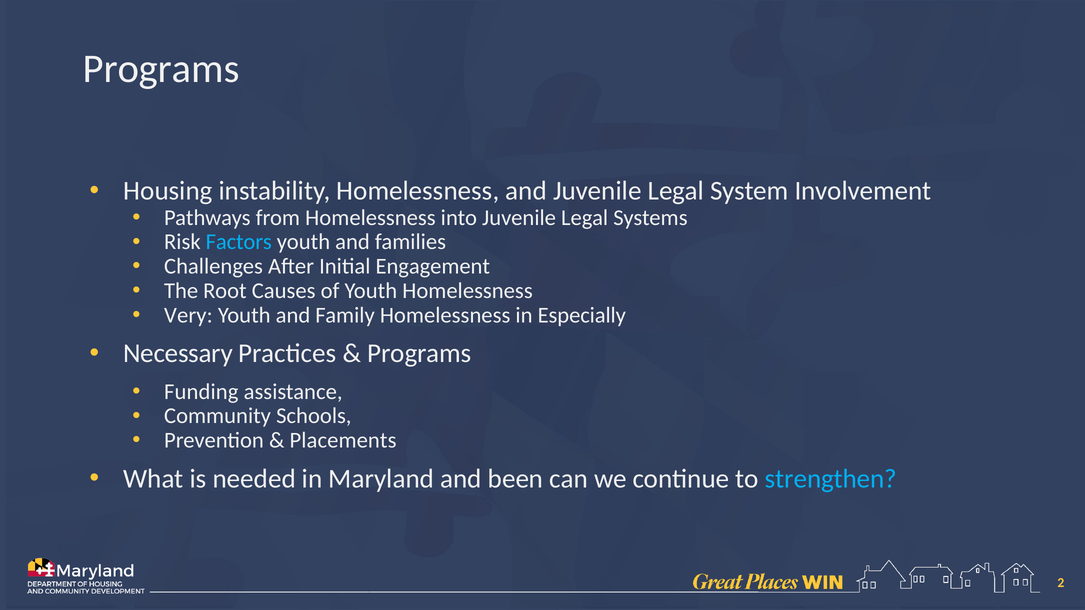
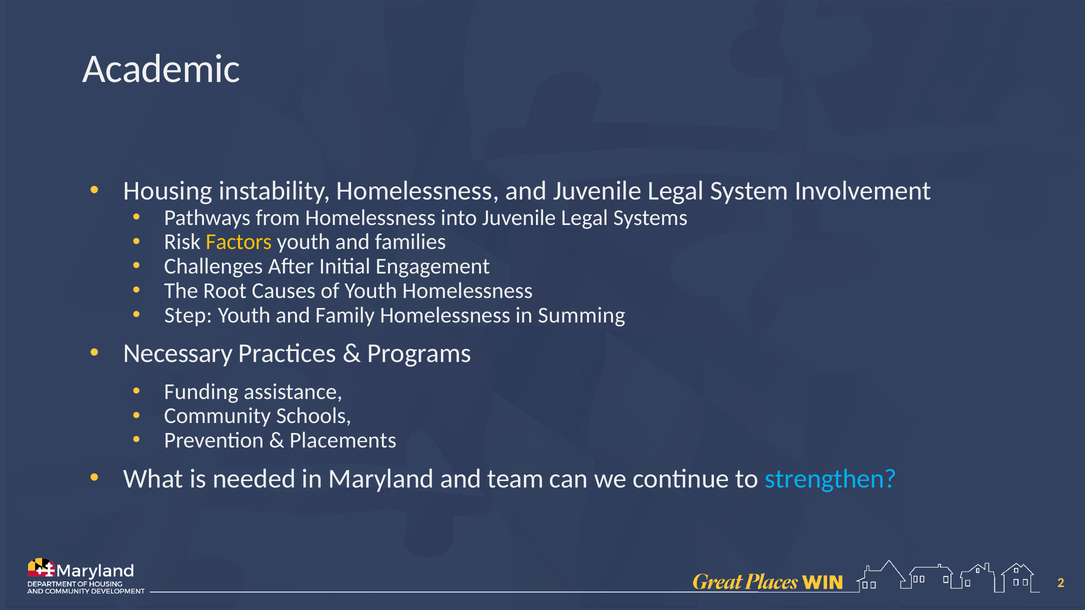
Programs: Programs -> Academic (161, 69)
Factors colour: light blue -> yellow (239, 242)
Very: Very -> Step (188, 315)
Especially: Especially -> Summing (582, 315)
been: been -> team (516, 479)
